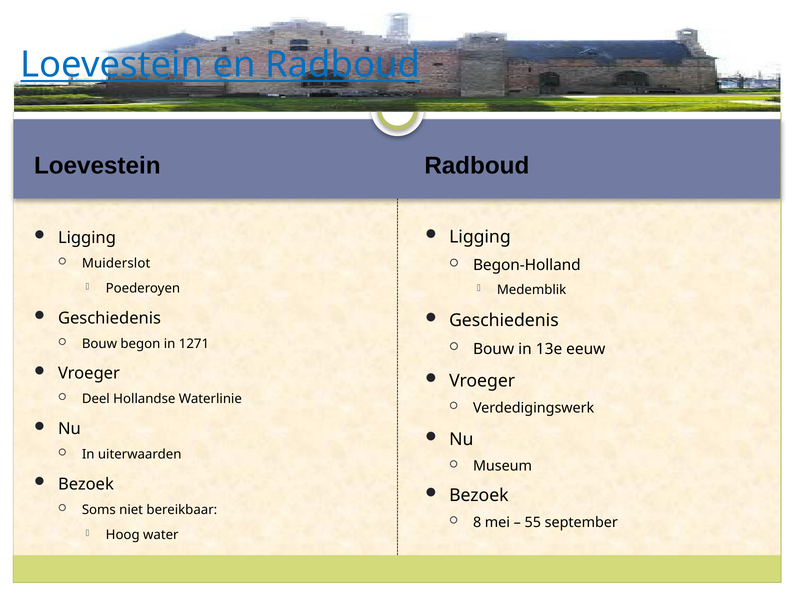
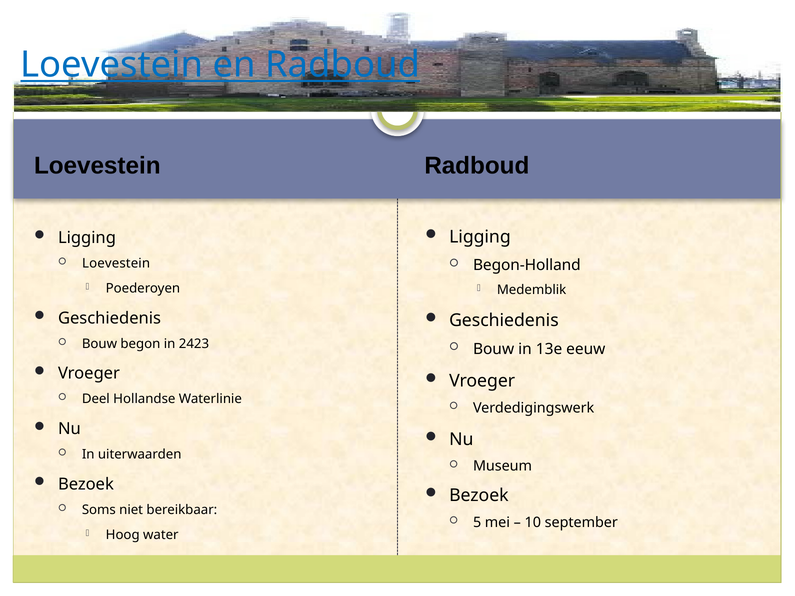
Muiderslot: Muiderslot -> Loevestein (116, 263)
1271: 1271 -> 2423 (194, 344)
8: 8 -> 5 (477, 523)
55: 55 -> 10 (533, 523)
